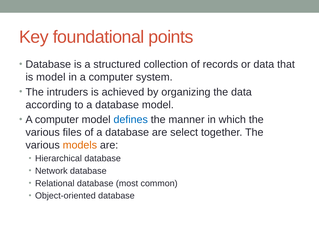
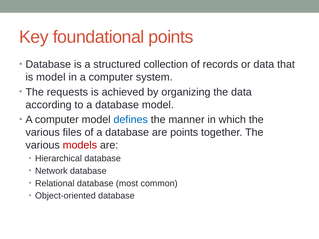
intruders: intruders -> requests (67, 92)
are select: select -> points (184, 133)
models colour: orange -> red (80, 145)
